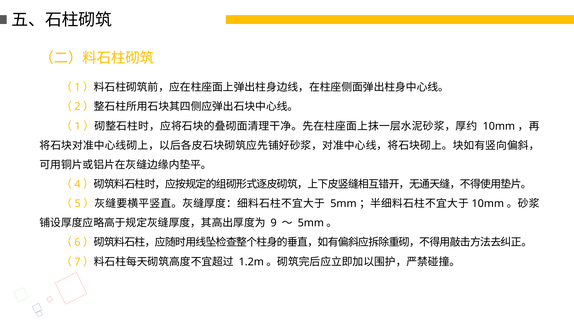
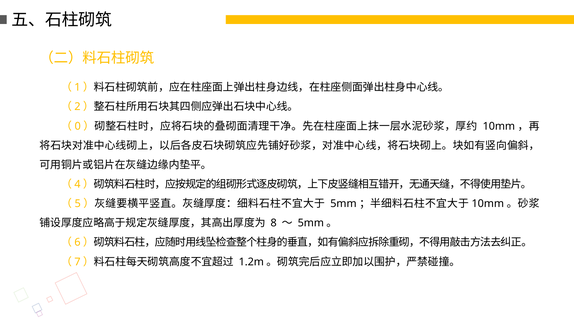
1: 1 -> 0 (78, 126)
9: 9 -> 8 (274, 223)
